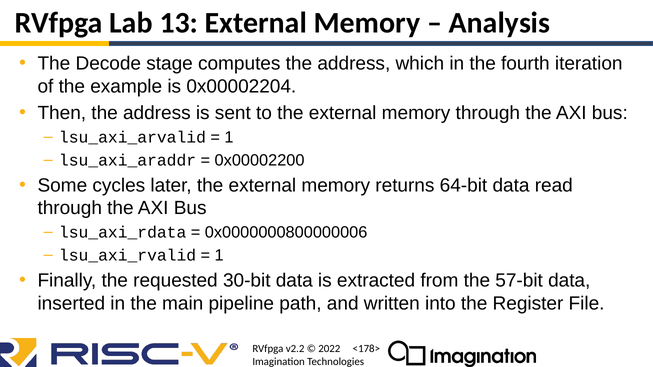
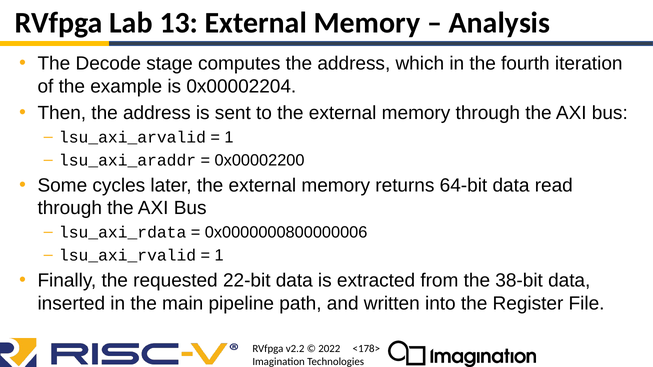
30-bit: 30-bit -> 22-bit (247, 281)
57-bit: 57-bit -> 38-bit (519, 281)
